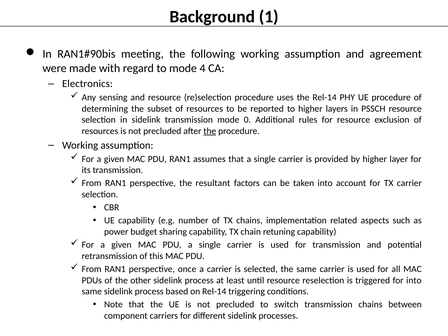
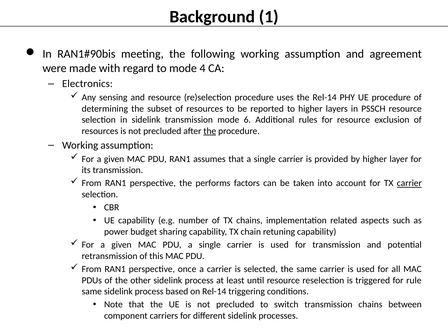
0: 0 -> 6 (247, 120)
resultant: resultant -> performs (213, 183)
carrier underline: none -> present (409, 183)
for into: into -> rule (414, 280)
